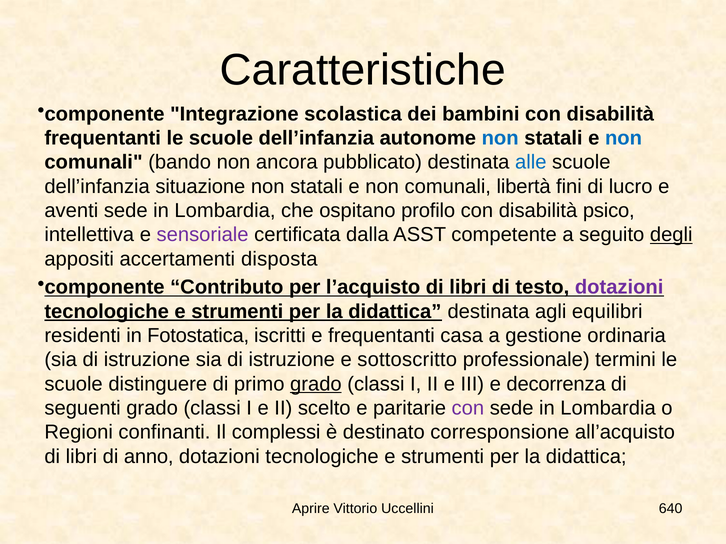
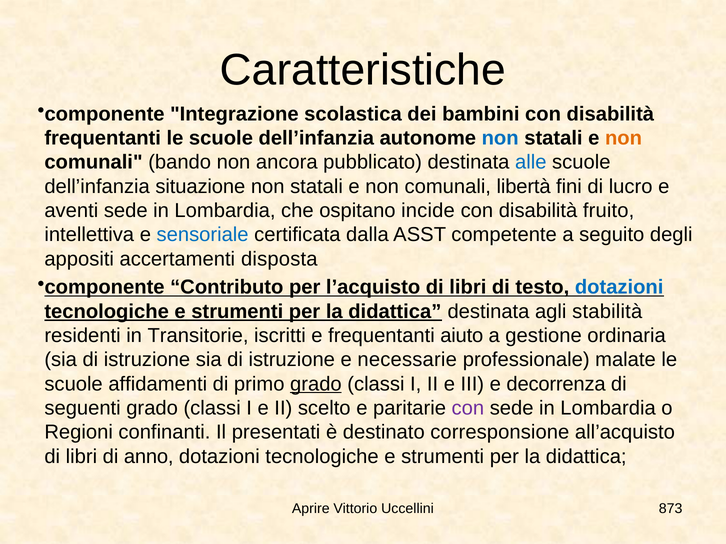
non colour: blue -> orange (623, 138)
profilo: profilo -> incide (428, 211)
psico: psico -> fruito (609, 211)
sensoriale colour: purple -> blue (203, 235)
degli underline: present -> none (671, 235)
dotazioni colour: purple -> blue (619, 287)
equilibri: equilibri -> stabilità (607, 312)
Fotostatica: Fotostatica -> Transitorie (198, 336)
casa: casa -> aiuto (462, 336)
sottoscritto: sottoscritto -> necessarie (407, 360)
termini: termini -> malate (625, 360)
distinguere: distinguere -> affidamenti (158, 384)
complessi: complessi -> presentati (276, 433)
640: 640 -> 873 (671, 509)
